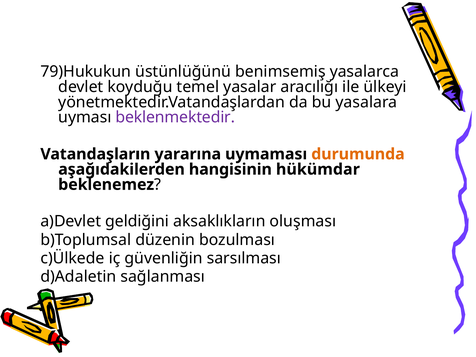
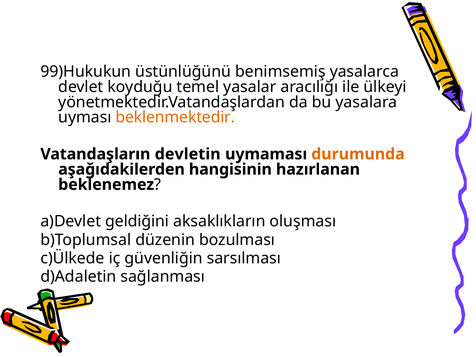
79)Hukukun: 79)Hukukun -> 99)Hukukun (86, 72)
beklenmektedir colour: purple -> orange (175, 117)
yararına: yararına -> devletin (188, 154)
hükümdar: hükümdar -> hazırlanan (318, 169)
